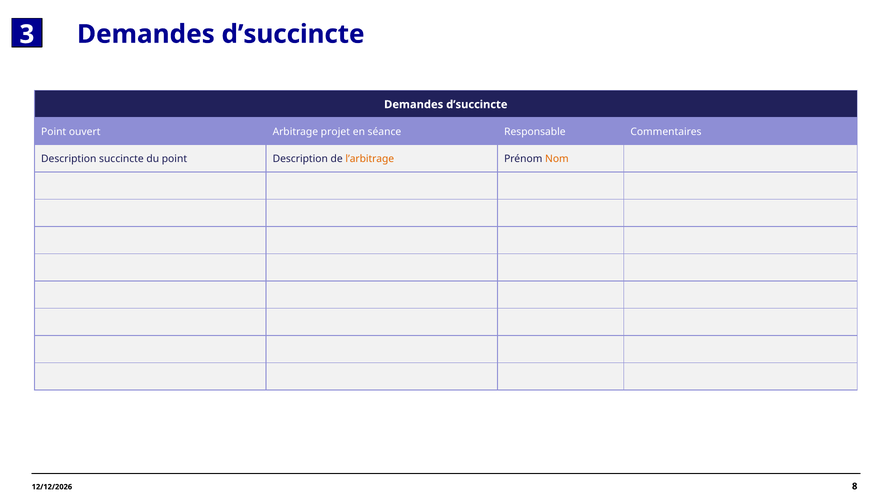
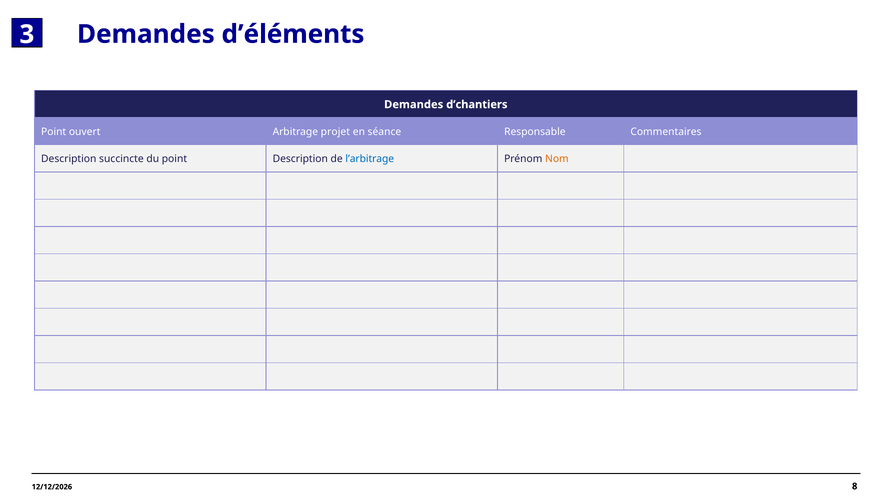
3 Demandes d’succincte: d’succincte -> d’éléments (293, 34)
d’succincte: d’succincte -> d’chantiers (477, 105)
l’arbitrage colour: orange -> blue (370, 159)
